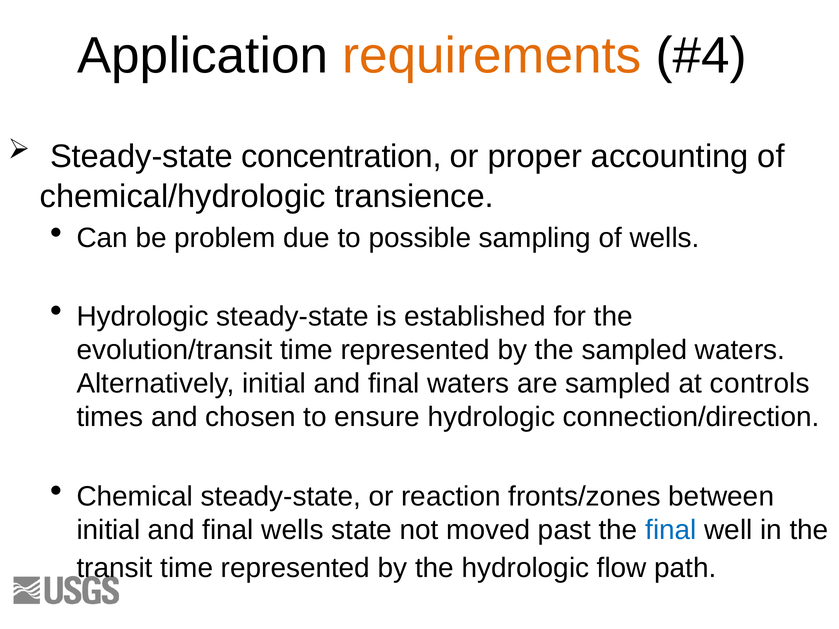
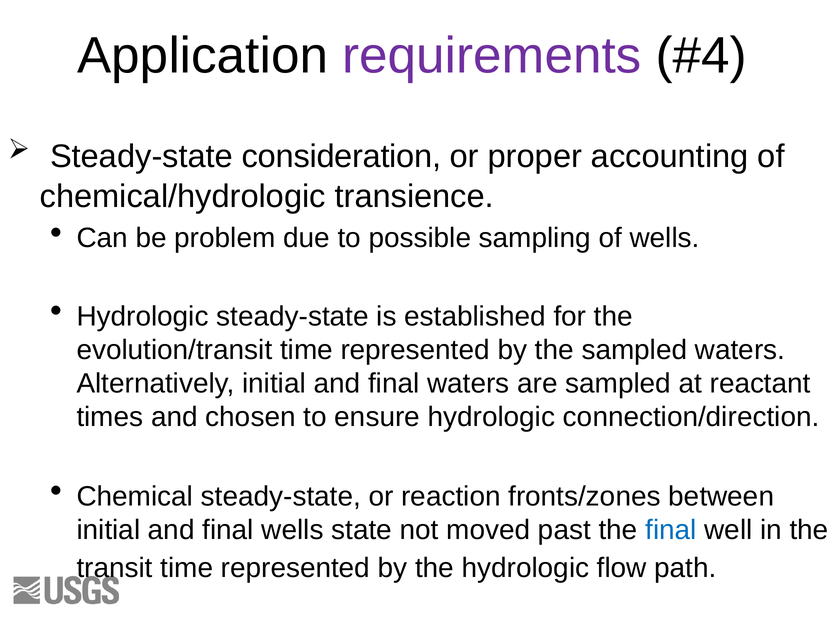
requirements colour: orange -> purple (492, 56)
concentration: concentration -> consideration (342, 157)
controls: controls -> reactant (760, 384)
